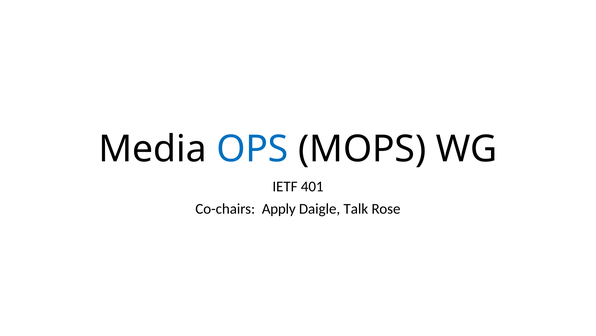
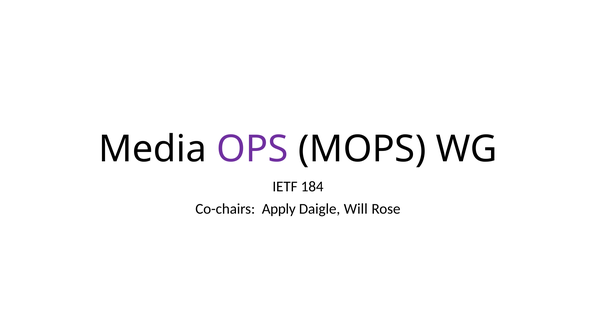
OPS colour: blue -> purple (252, 149)
401: 401 -> 184 (312, 186)
Talk: Talk -> Will (356, 209)
